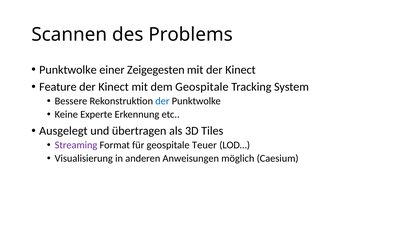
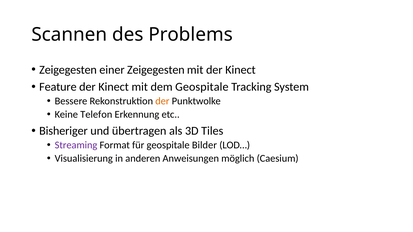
Punktwolke: Punktwolke -> Zeigegesten (68, 70)
der colour: blue -> orange (162, 101)
Experte: Experte -> Telefon (96, 115)
Ausgelegt: Ausgelegt -> Bisheriger (63, 131)
Teuer: Teuer -> Bilder (204, 145)
